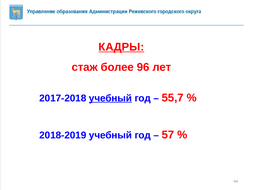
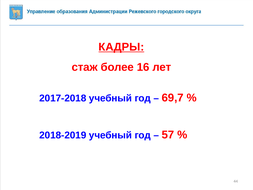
96: 96 -> 16 (143, 67)
учебный underline: present -> none (110, 98)
55,7: 55,7 -> 69,7 (173, 98)
